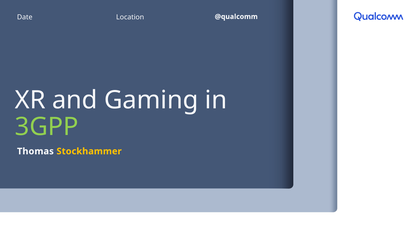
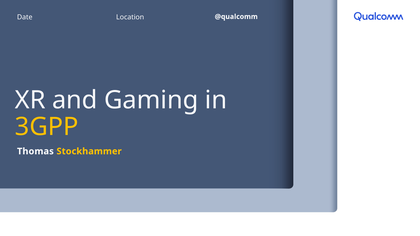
3GPP colour: light green -> yellow (47, 127)
